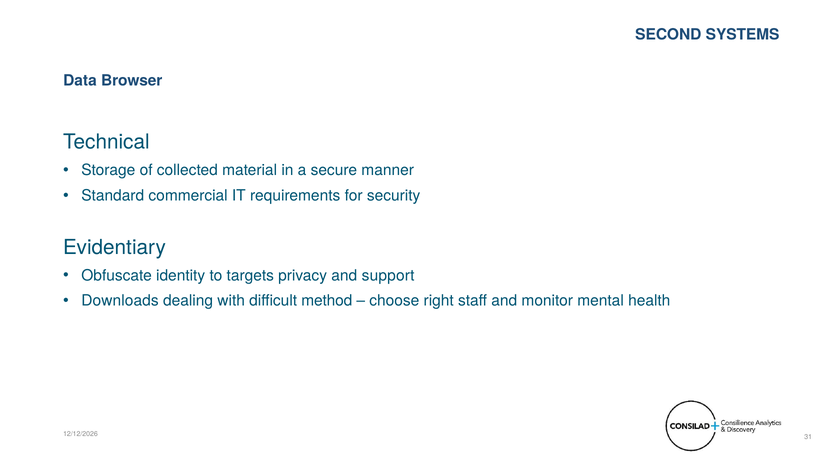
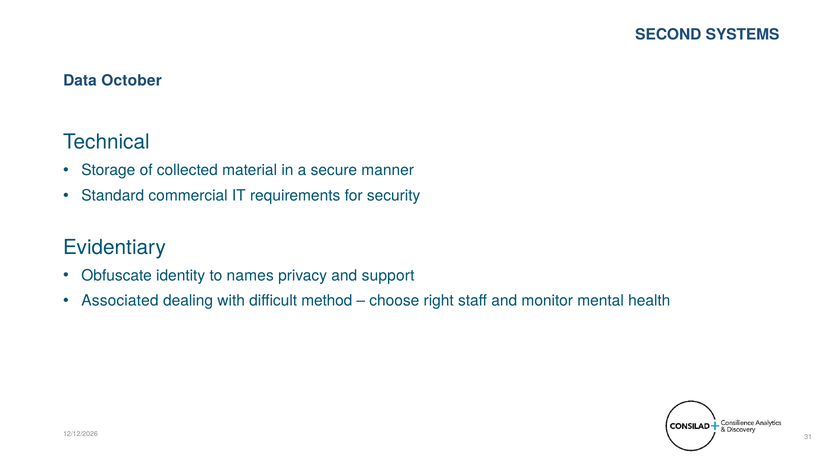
Browser: Browser -> October (132, 81)
targets: targets -> names (250, 275)
Downloads: Downloads -> Associated (120, 301)
